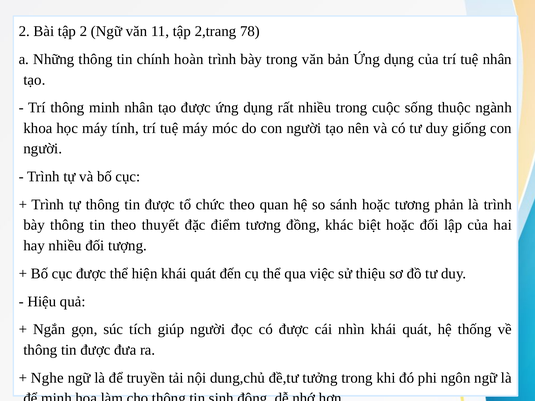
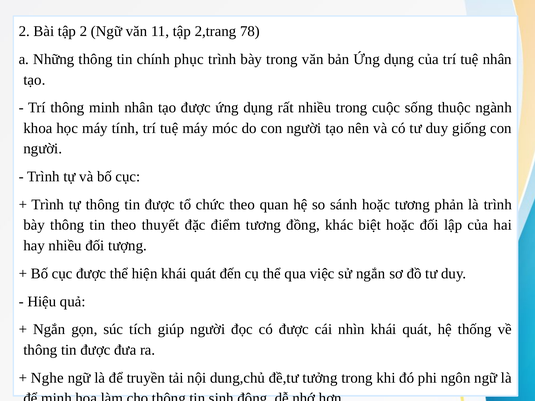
hoàn: hoàn -> phục (189, 59)
sử thiệu: thiệu -> ngắn (371, 274)
